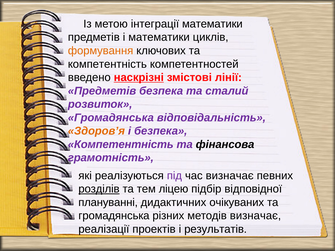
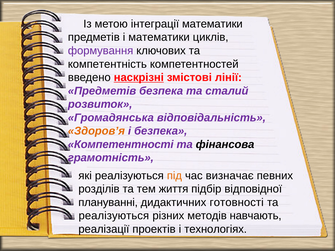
формування colour: orange -> purple (101, 51)
Компетентність: Компетентність -> Компетентності (121, 145)
під colour: purple -> orange (174, 176)
розділів underline: present -> none (99, 189)
ліцею: ліцею -> життя (174, 189)
очікуваних: очікуваних -> готовності (237, 203)
громадянська: громадянська -> реалізуються (114, 216)
методів визначає: визначає -> навчають (256, 216)
результатів: результатів -> технологіях (216, 229)
